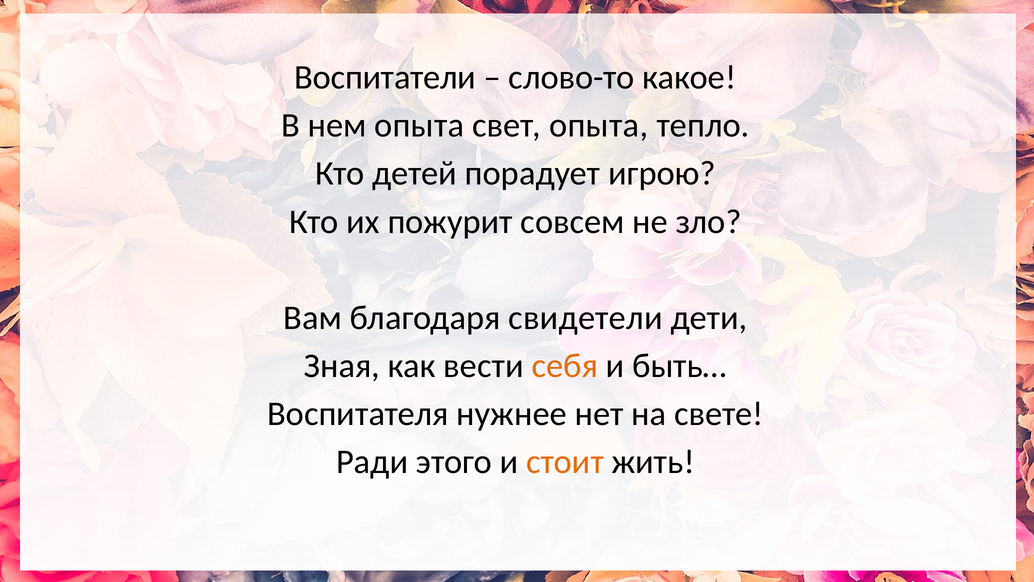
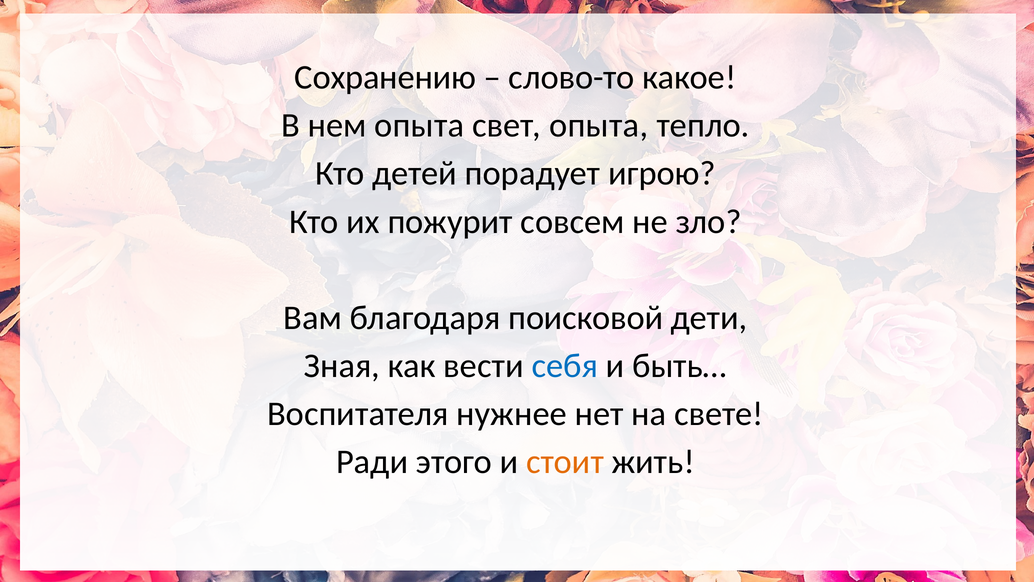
Воспитатели: Воспитатели -> Сохранению (385, 77)
свидетели: свидетели -> поисковой (586, 318)
себя colour: orange -> blue (565, 366)
